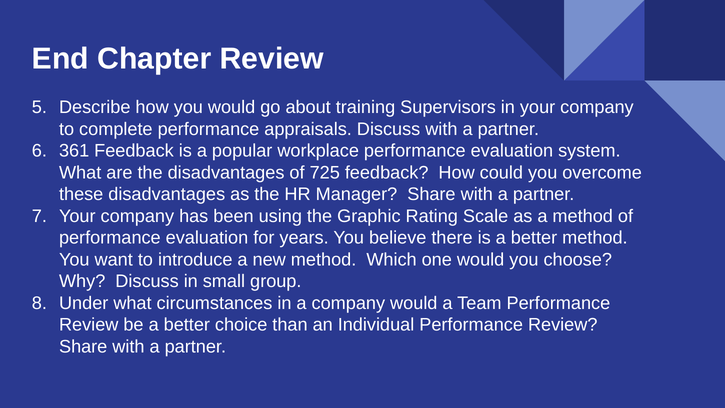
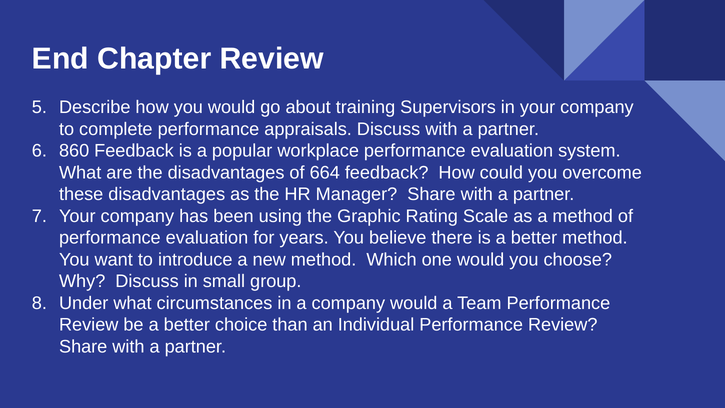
361: 361 -> 860 (74, 151)
725: 725 -> 664 (325, 173)
